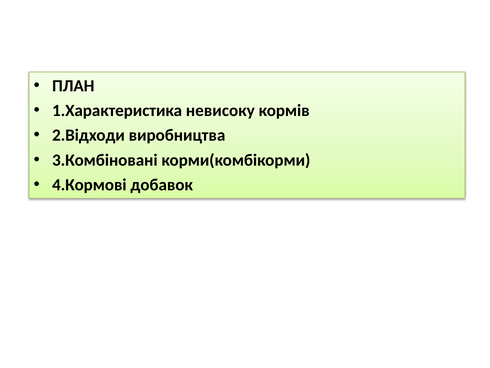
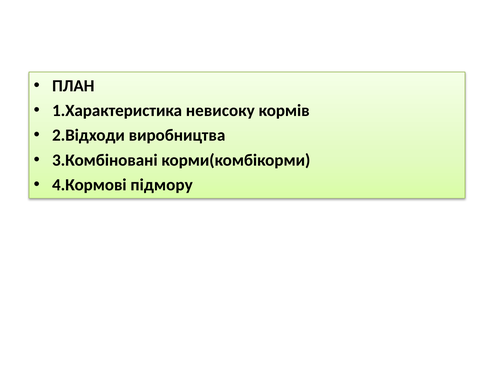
добавок: добавок -> підмору (162, 185)
